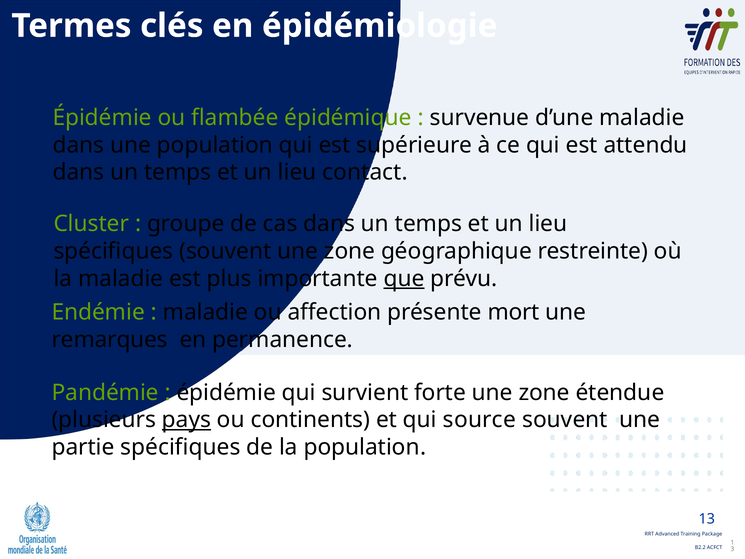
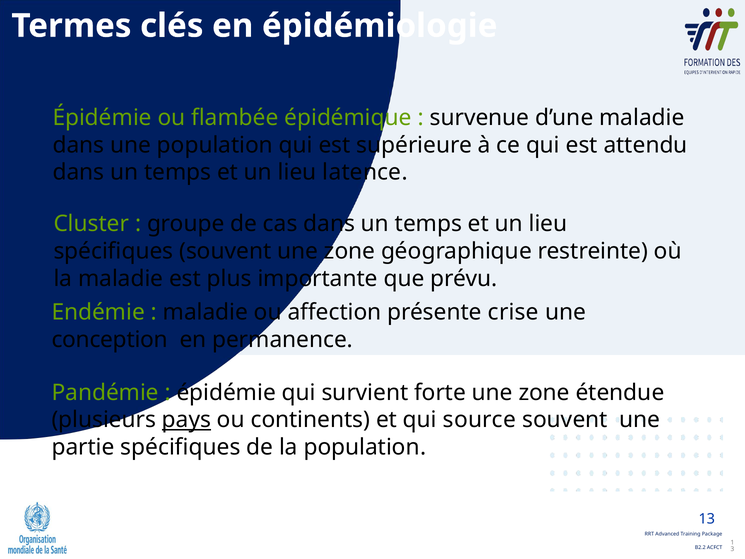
contact: contact -> latence (365, 172)
que underline: present -> none (404, 278)
mort: mort -> crise (513, 312)
remarques: remarques -> conception (110, 340)
